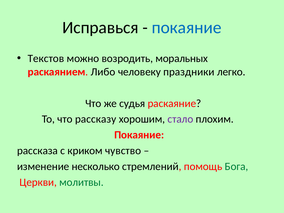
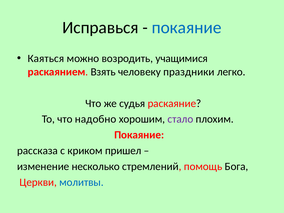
Текстов: Текстов -> Каяться (46, 59)
моральных: моральных -> учащимися (182, 59)
Либо: Либо -> Взять (103, 72)
рассказу: рассказу -> надобно (96, 119)
чувство: чувство -> пришел (123, 151)
Бога colour: green -> black (236, 167)
молитвы colour: green -> blue (81, 182)
